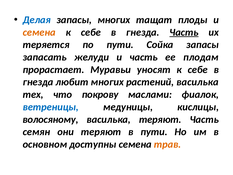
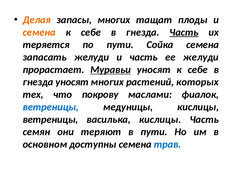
Делая colour: blue -> orange (37, 20)
Сойка запасы: запасы -> семена (203, 45)
ее плодам: плодам -> желуди (201, 57)
Муравьи underline: none -> present (111, 70)
гнезда любит: любит -> уносят (72, 82)
растений василька: василька -> которых (197, 82)
волосяному: волосяному -> ветреницы (50, 119)
василька теряют: теряют -> кислицы (160, 119)
трав colour: orange -> blue (168, 144)
